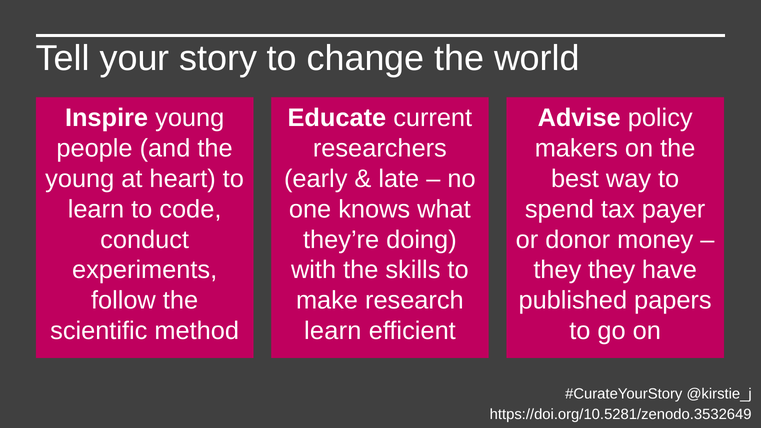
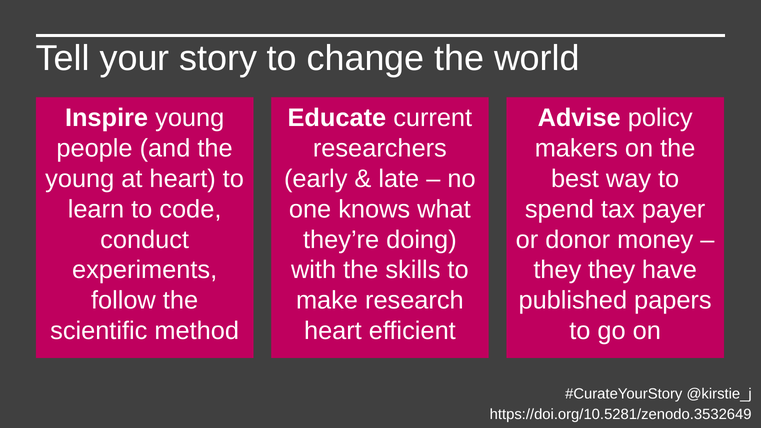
learn: learn -> heart (333, 331)
